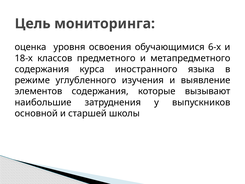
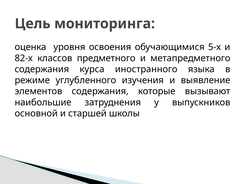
6-х: 6-х -> 5-х (215, 47)
18-х: 18-х -> 82-х (24, 58)
